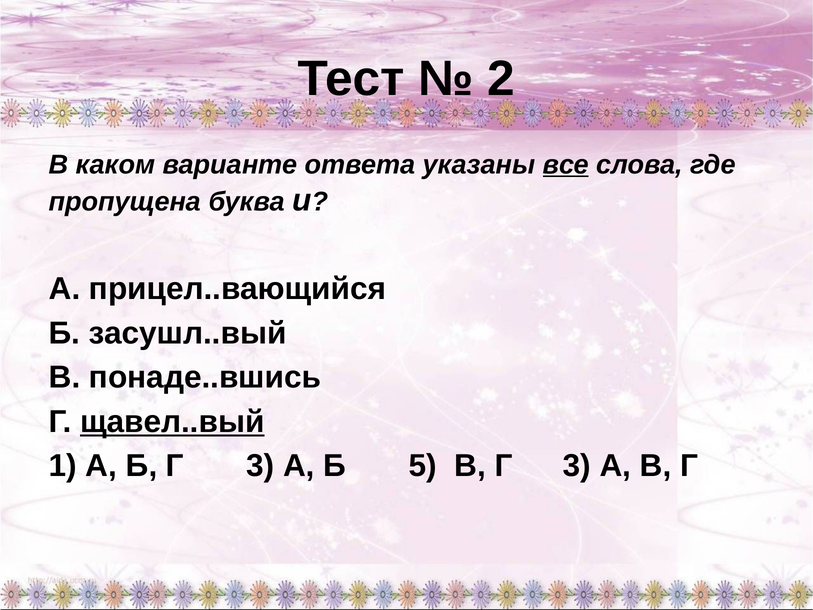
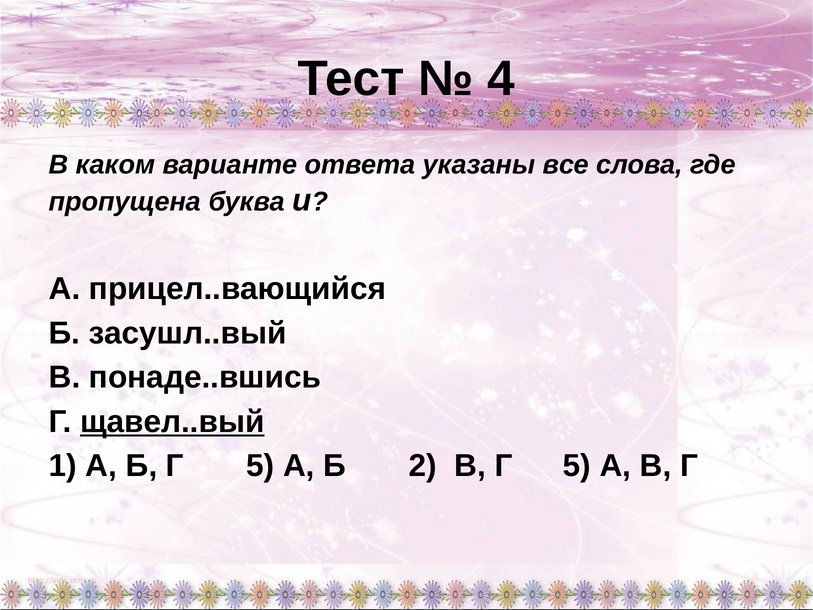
2: 2 -> 4 (501, 79)
все underline: present -> none (566, 165)
Б Г 3: 3 -> 5 (260, 466)
5: 5 -> 2 (423, 466)
В Г 3: 3 -> 5 (577, 466)
